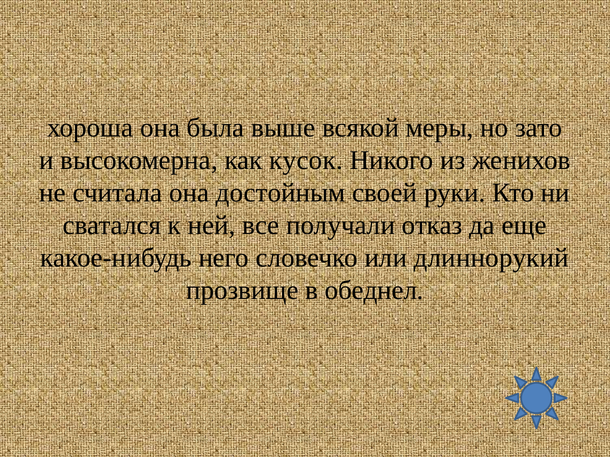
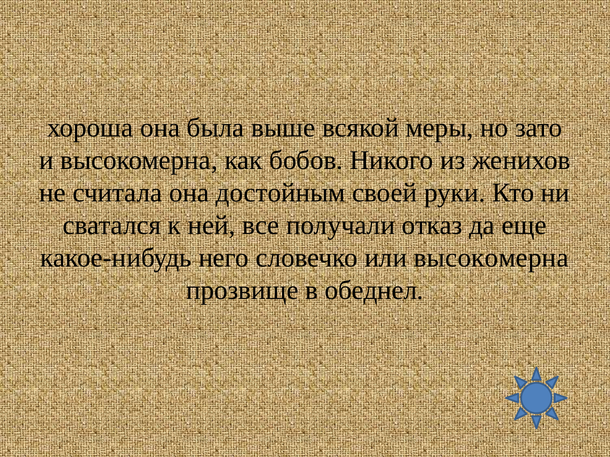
кусок: кусок -> бобов (306, 161)
или длиннорукий: длиннорукий -> высокомерна (491, 258)
